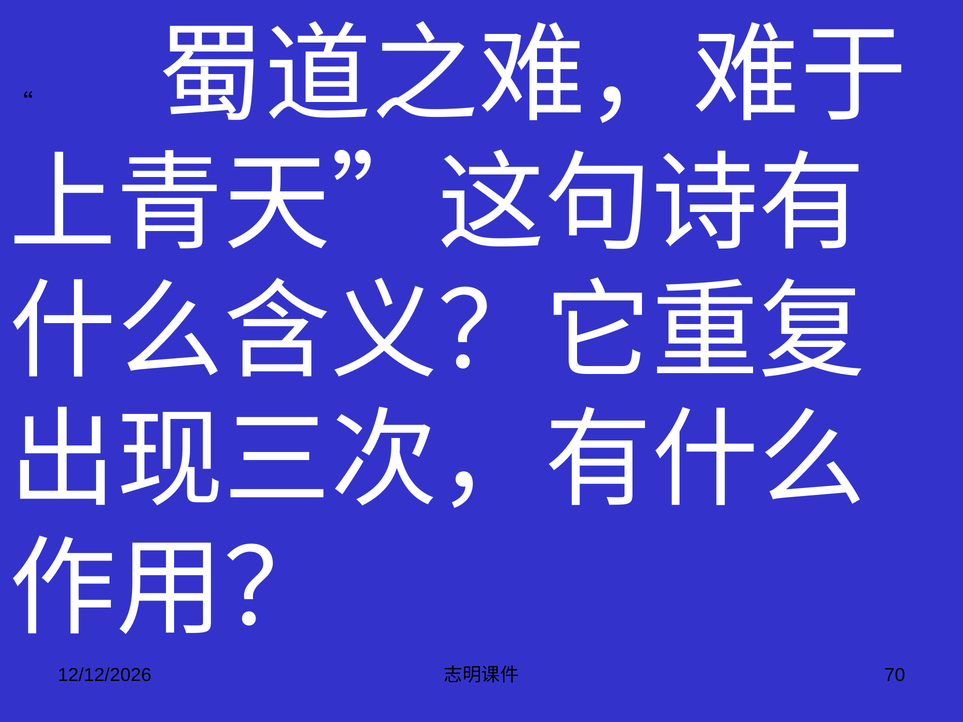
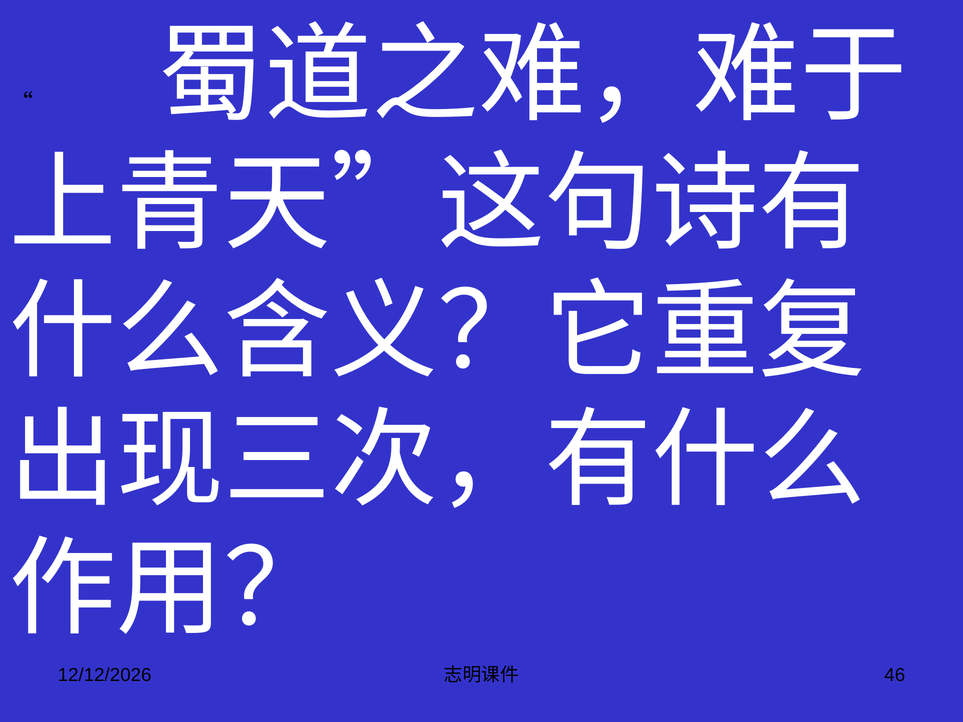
70: 70 -> 46 (895, 675)
